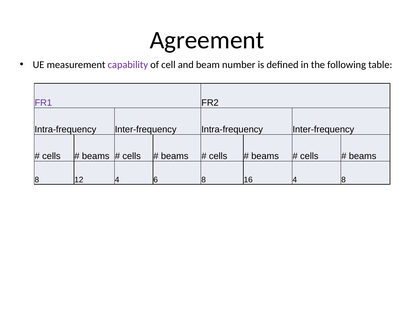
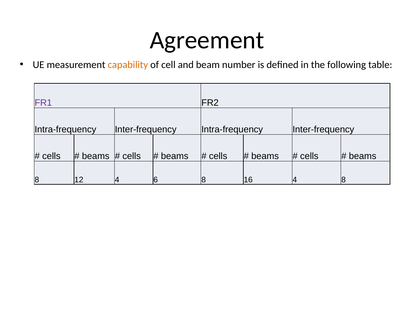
capability colour: purple -> orange (128, 65)
